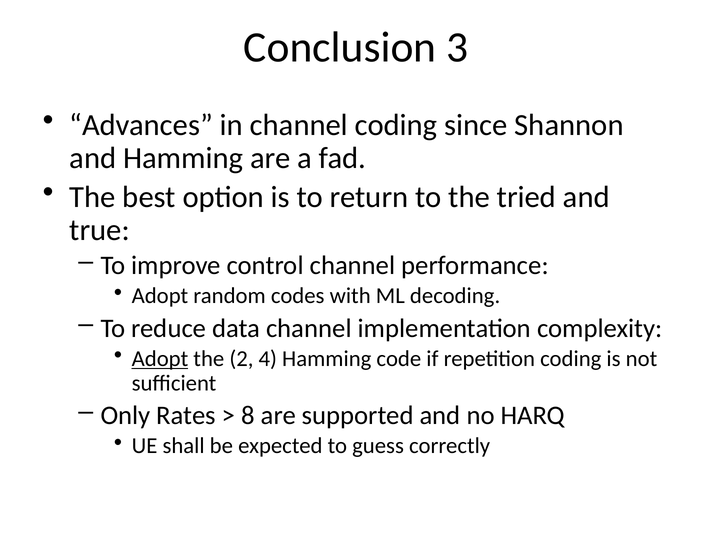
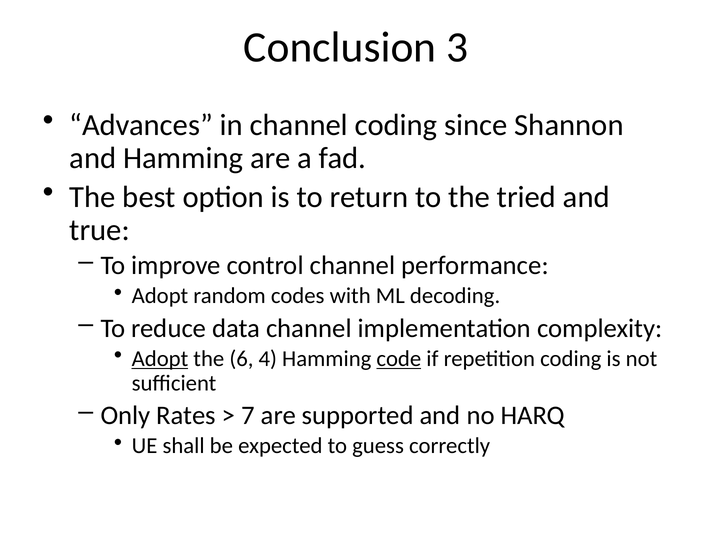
2: 2 -> 6 (241, 359)
code underline: none -> present (399, 359)
8: 8 -> 7 (248, 415)
